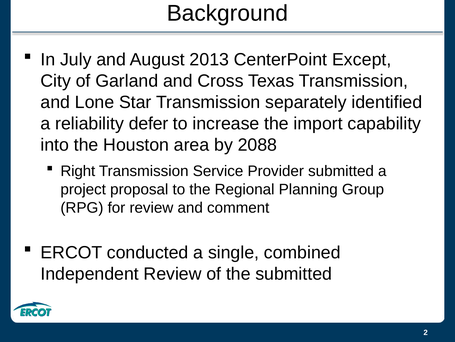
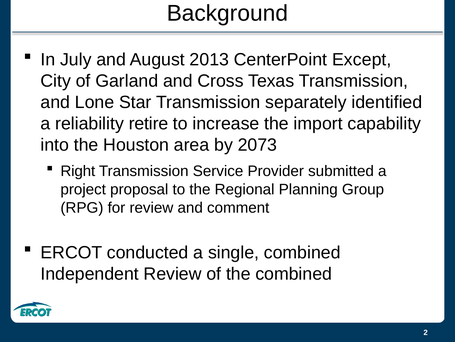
defer: defer -> retire (149, 123)
2088: 2088 -> 2073 (257, 145)
the submitted: submitted -> combined (294, 273)
